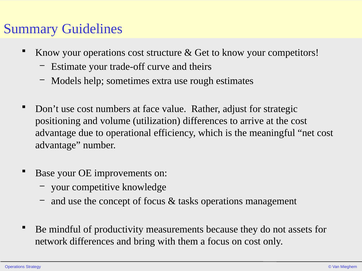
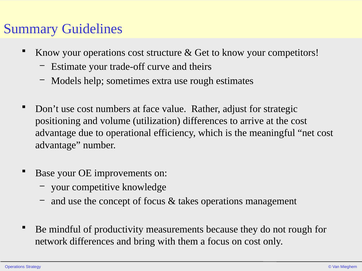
tasks: tasks -> takes (188, 202)
not assets: assets -> rough (300, 230)
